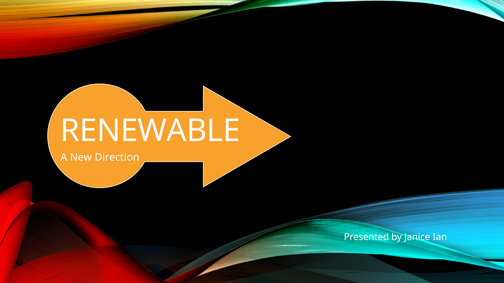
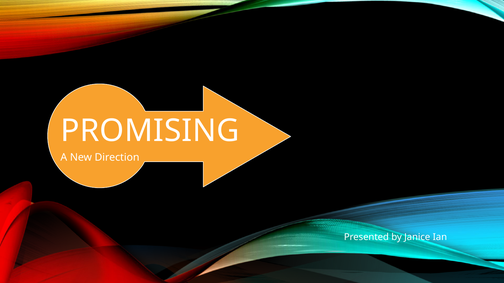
RENEWABLE: RENEWABLE -> PROMISING (150, 131)
